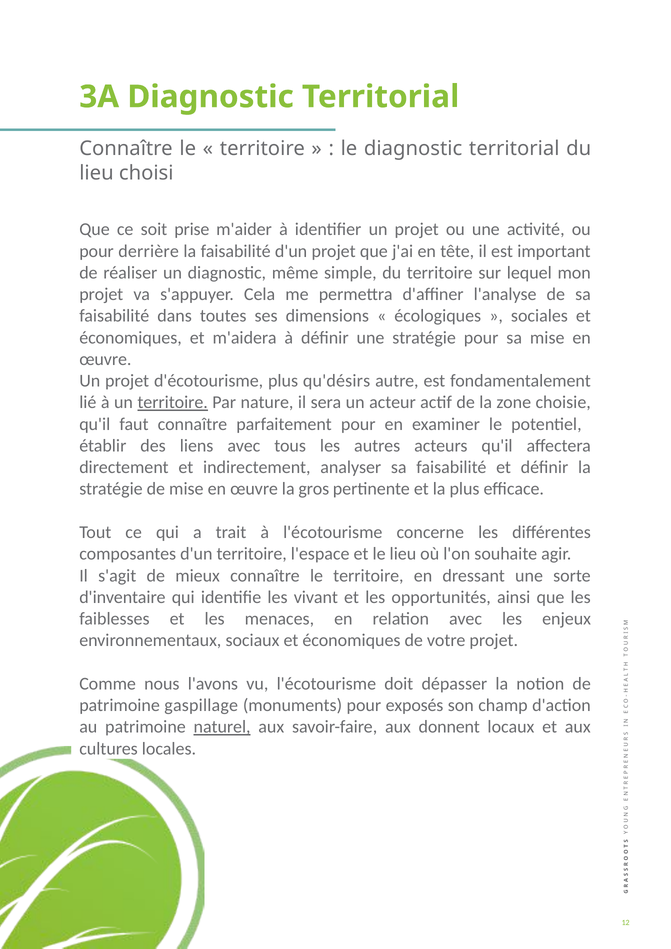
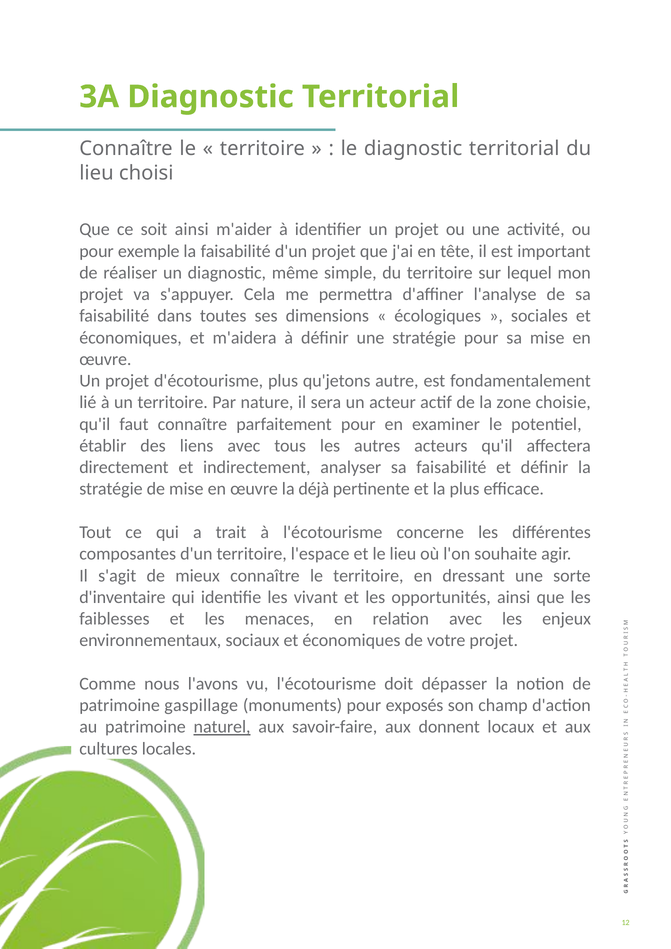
soit prise: prise -> ainsi (192, 229)
derrière: derrière -> exemple (149, 251)
qu'désirs: qu'désirs -> qu'jetons (337, 381)
territoire underline: present -> none (173, 403)
gros: gros -> déjà (314, 489)
